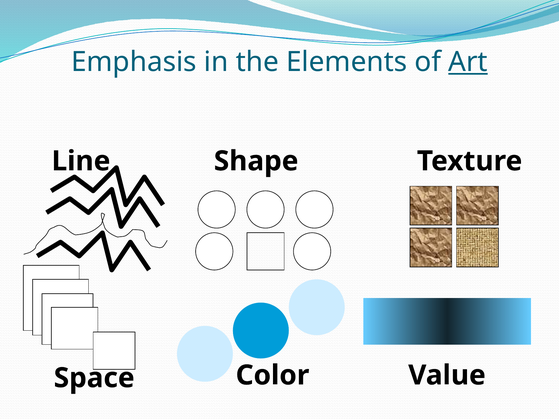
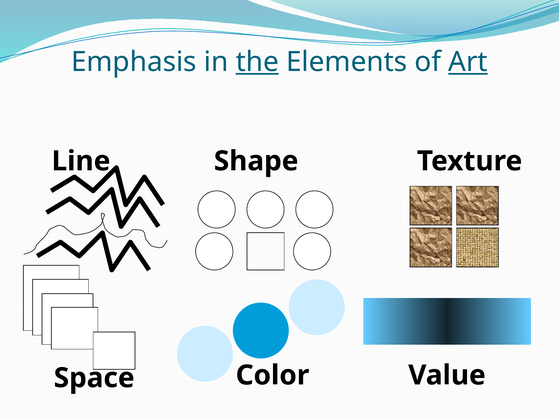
the underline: none -> present (257, 62)
